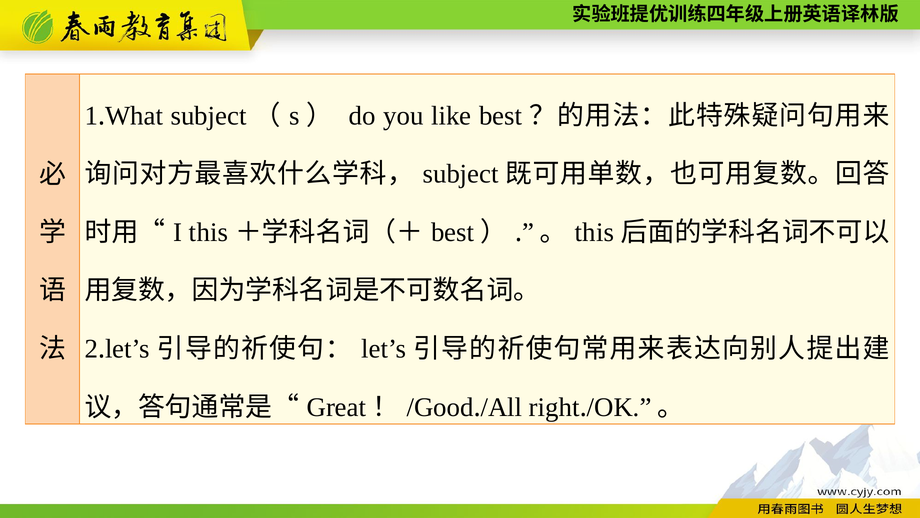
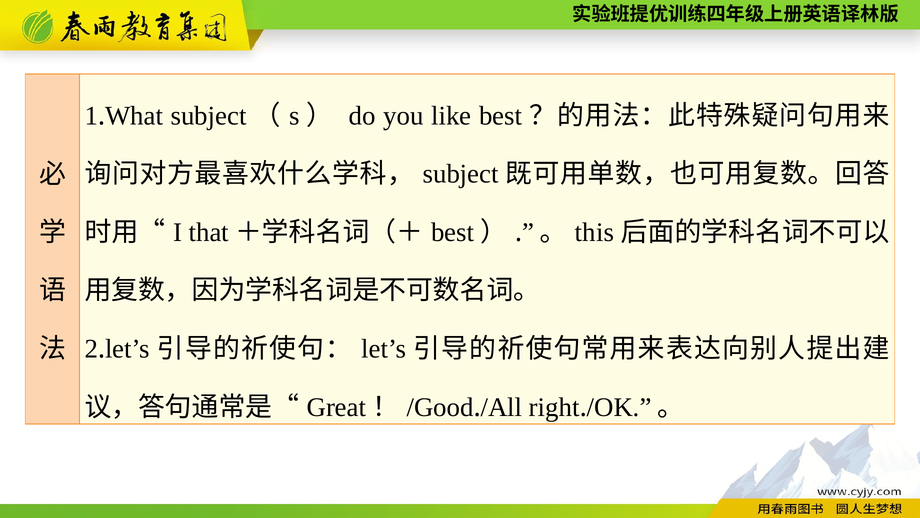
this: this -> that (209, 232)
